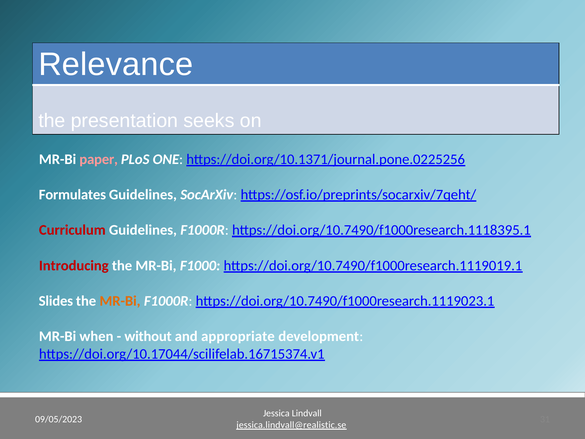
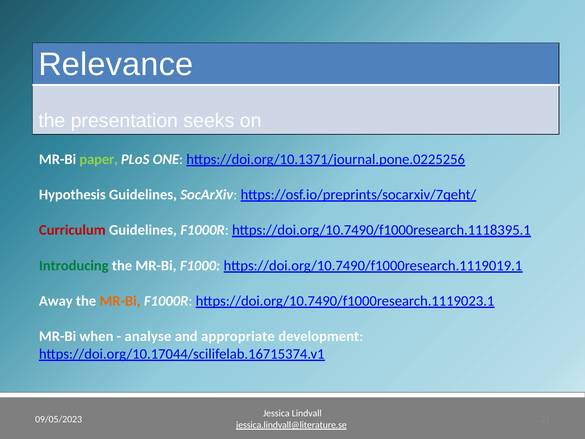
paper colour: pink -> light green (99, 159)
Formulates: Formulates -> Hypothesis (72, 195)
Introducing colour: red -> green (74, 265)
Slides: Slides -> Away (56, 301)
without: without -> analyse (148, 336)
jessica.lindvall@realistic.se: jessica.lindvall@realistic.se -> jessica.lindvall@literature.se (291, 425)
